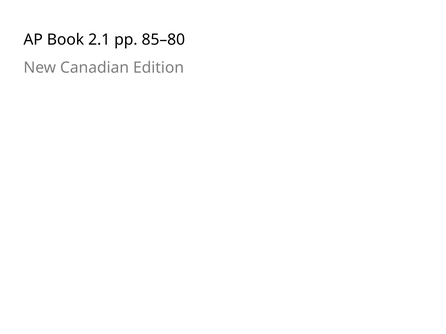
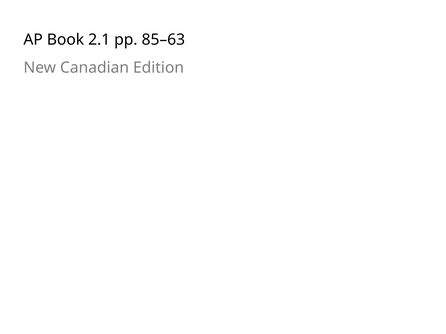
85–80: 85–80 -> 85–63 (163, 40)
